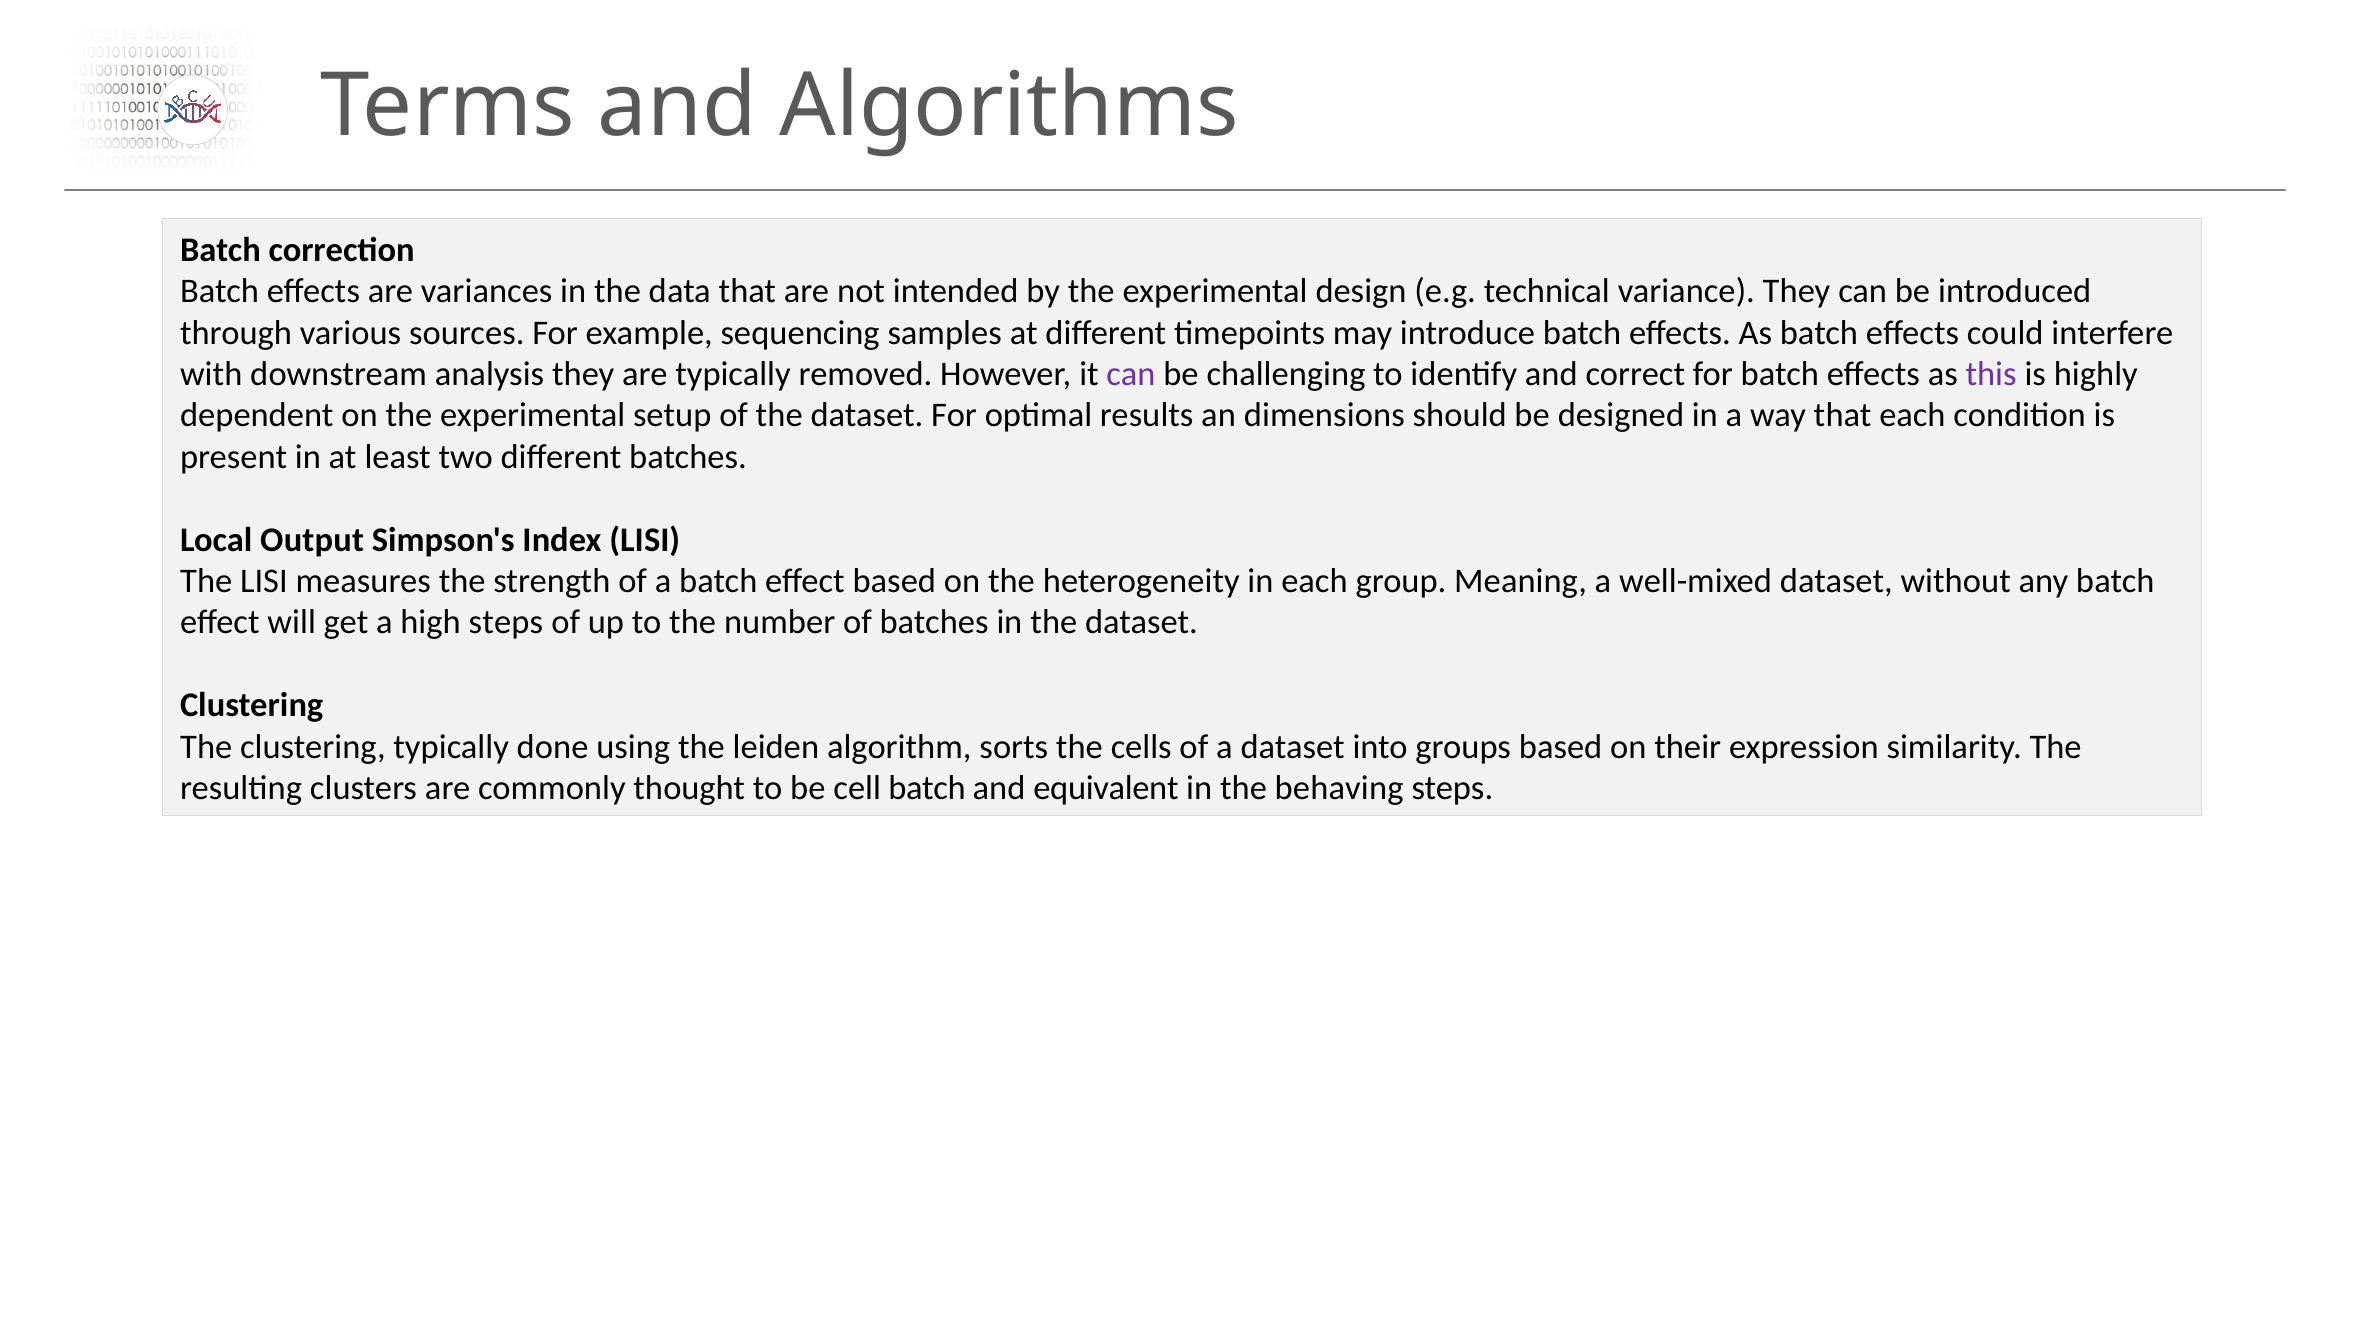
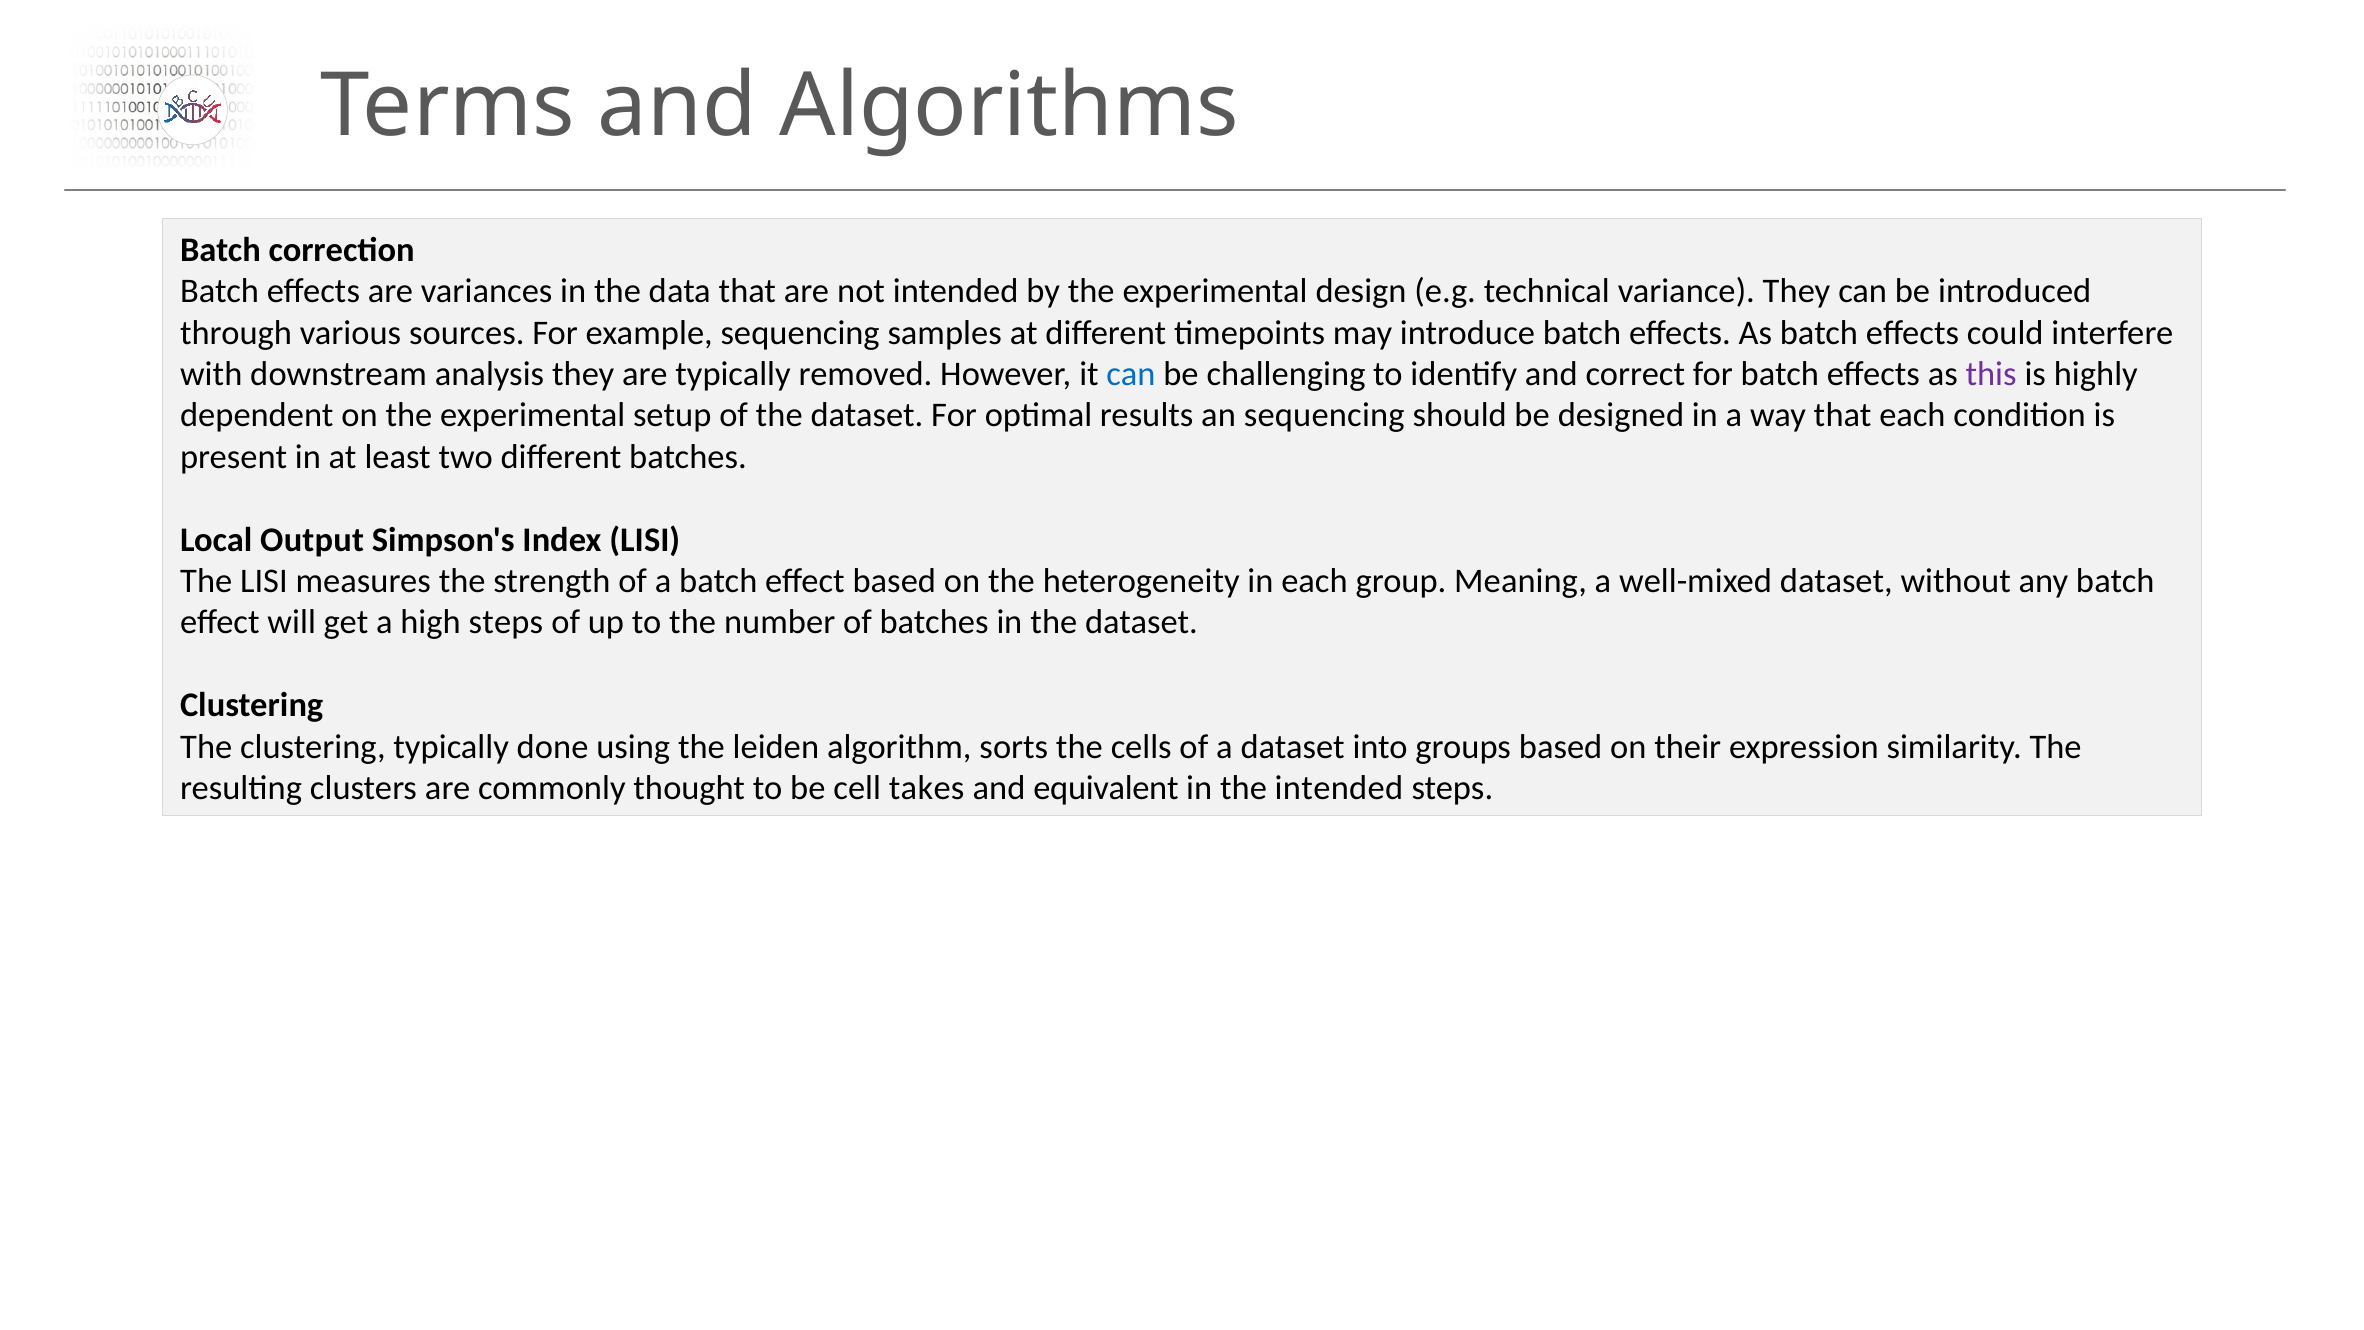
can colour: purple -> blue (1131, 374)
an dimensions: dimensions -> sequencing (1324, 415)
cell batch: batch -> takes (927, 788)
the behaving: behaving -> intended (1339, 788)
